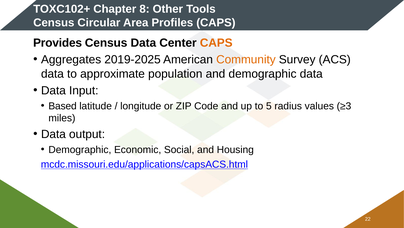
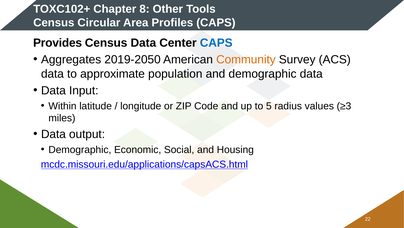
CAPS colour: orange -> blue (216, 43)
2019-2025: 2019-2025 -> 2019-2050 (133, 59)
Based: Based -> Within (63, 106)
